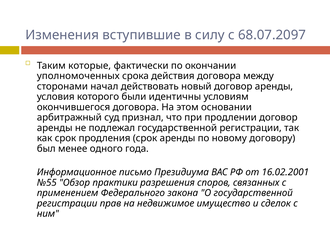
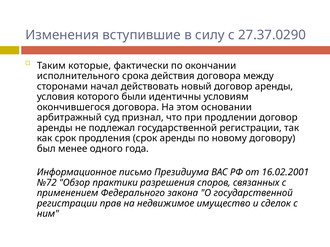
68.07.2097: 68.07.2097 -> 27.37.0290 (272, 35)
уполномоченных: уполномоченных -> исполнительного (78, 76)
№55: №55 -> №72 (47, 183)
